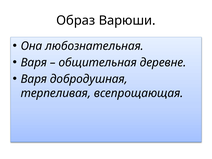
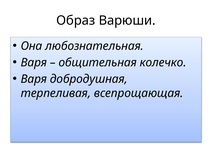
деревне: деревне -> колечко (163, 63)
